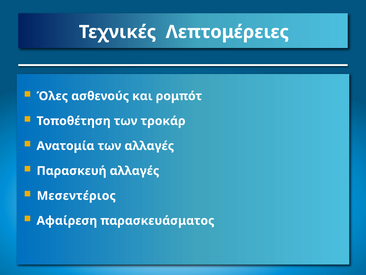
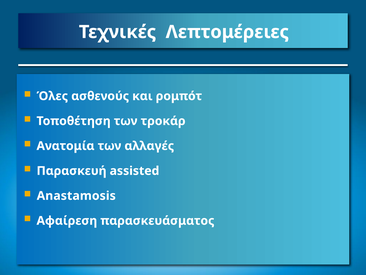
Παρασκευή αλλαγές: αλλαγές -> assisted (134, 171)
Μεσεντέριος: Μεσεντέριος -> Anastamosis (76, 195)
